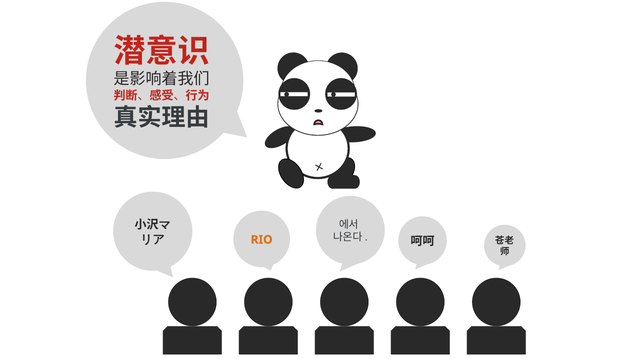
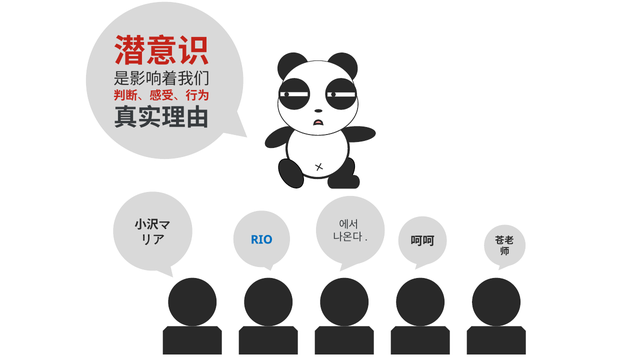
RIO colour: orange -> blue (262, 240)
